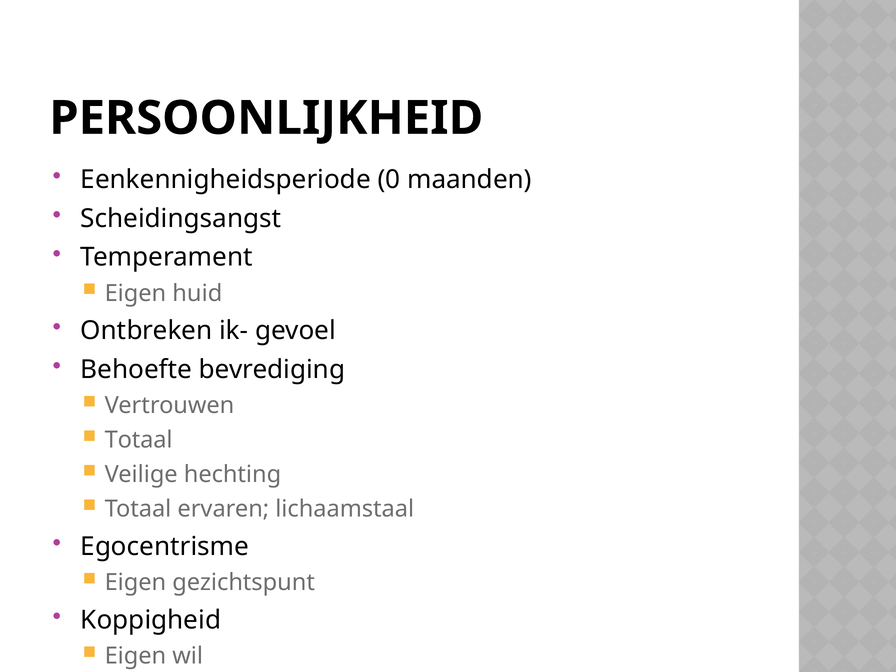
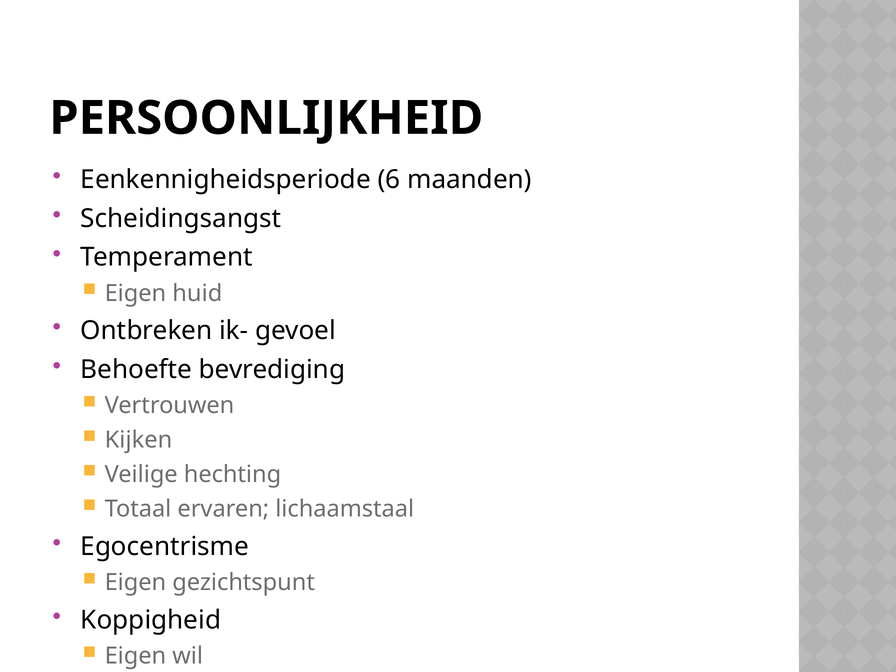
0: 0 -> 6 (389, 180)
Totaal: Totaal -> Kijken (138, 440)
